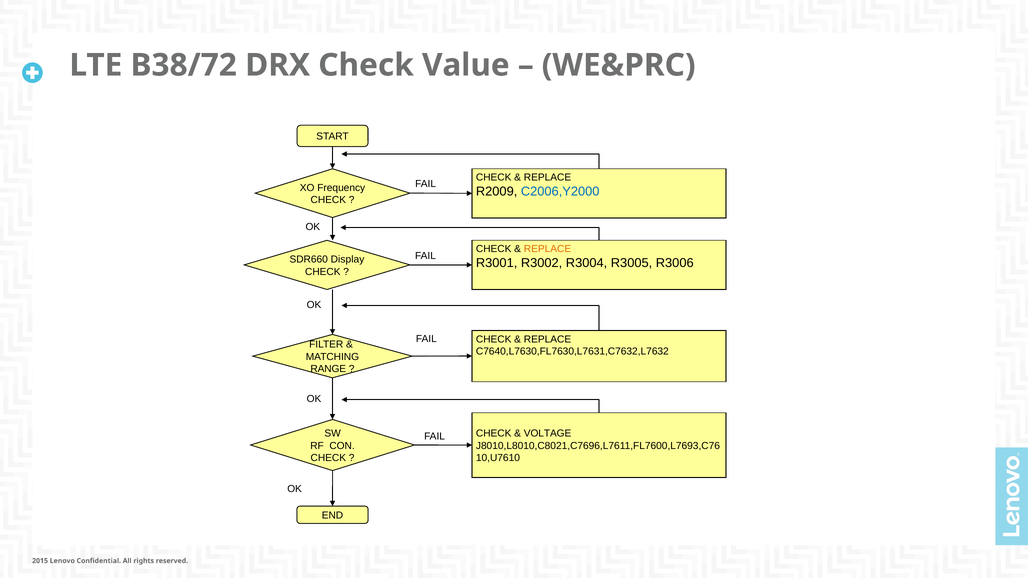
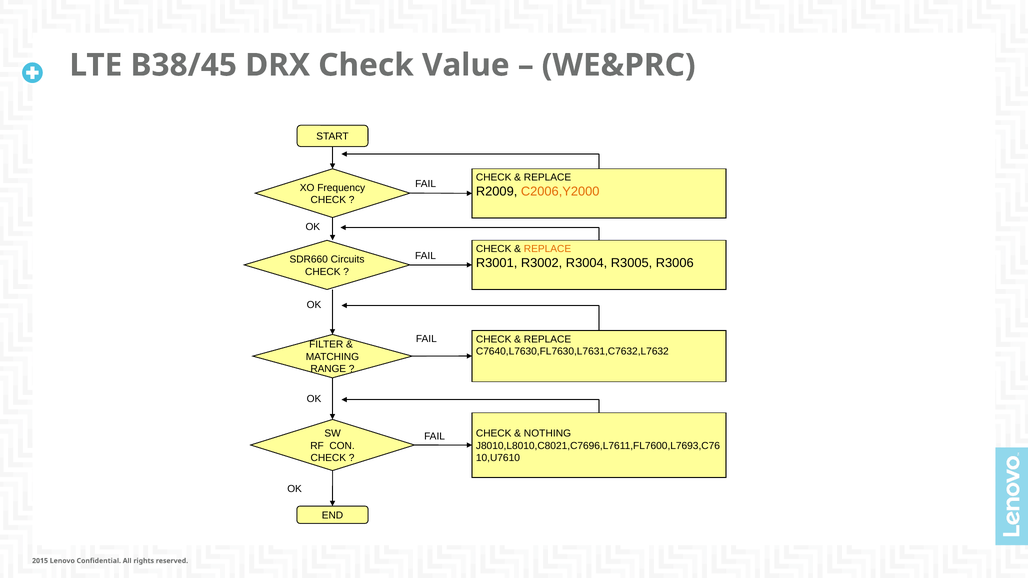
B38/72: B38/72 -> B38/45 (184, 65)
C2006,Y2000 colour: blue -> orange (560, 192)
Display: Display -> Circuits (348, 260)
VOLTAGE: VOLTAGE -> NOTHING (547, 434)
